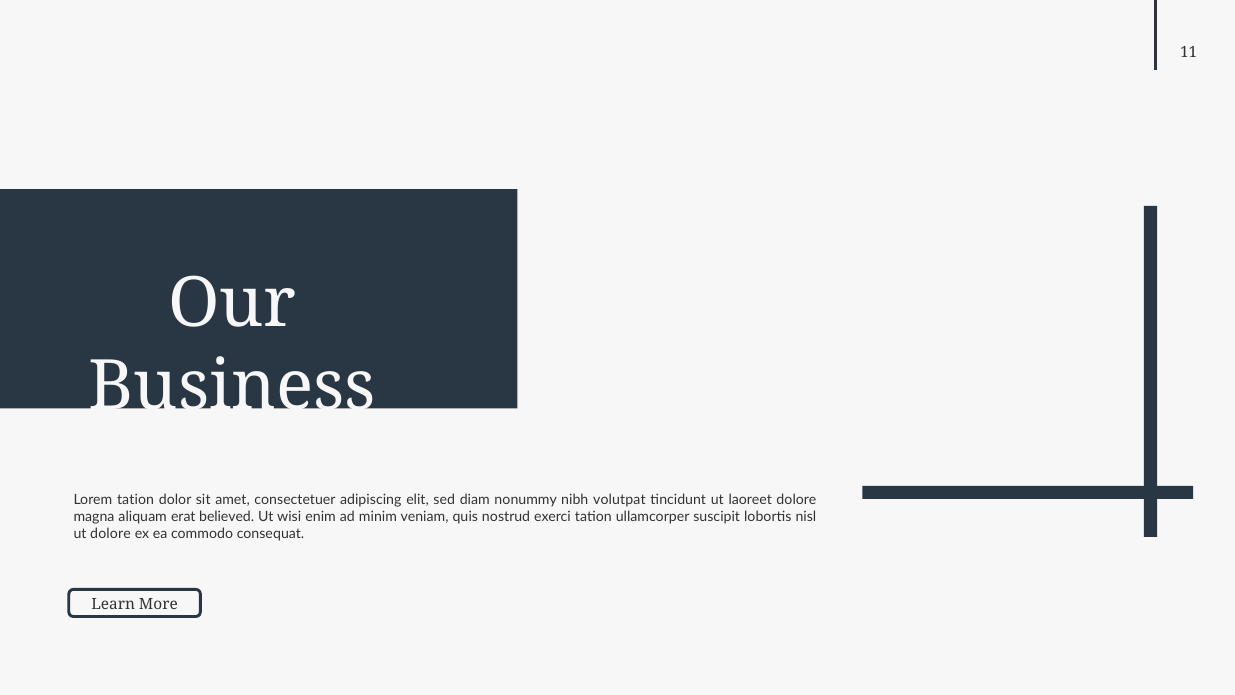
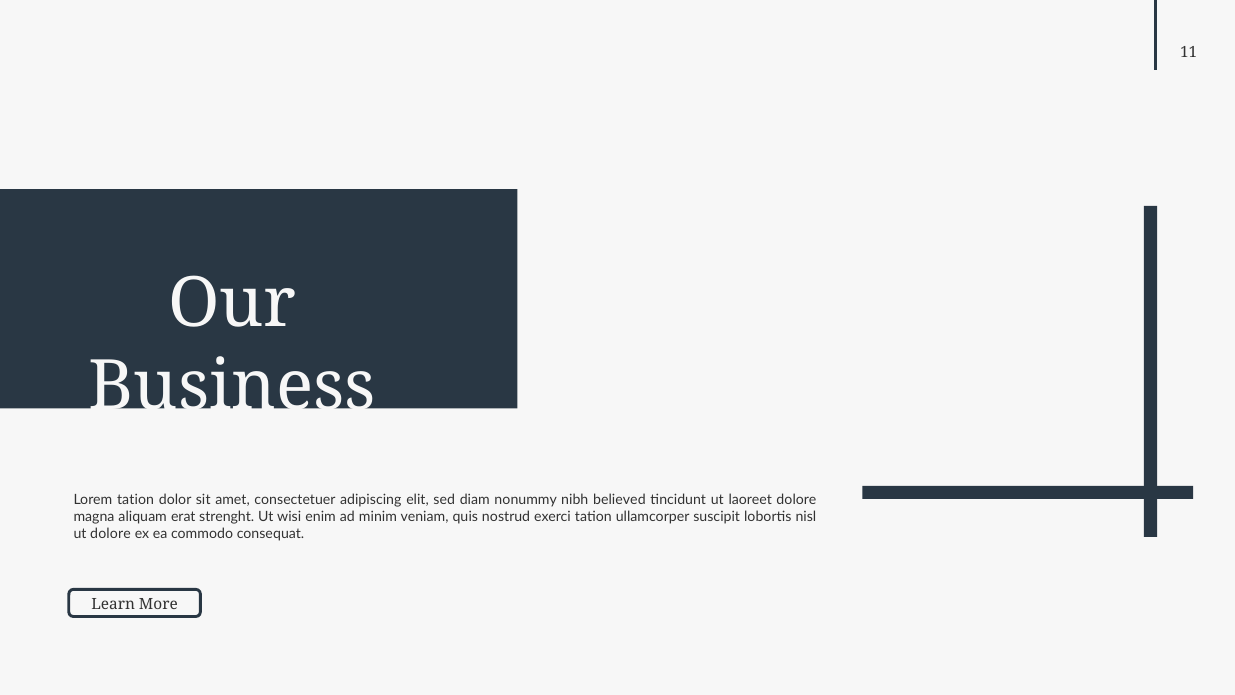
volutpat: volutpat -> believed (619, 500)
believed: believed -> strenght (227, 517)
